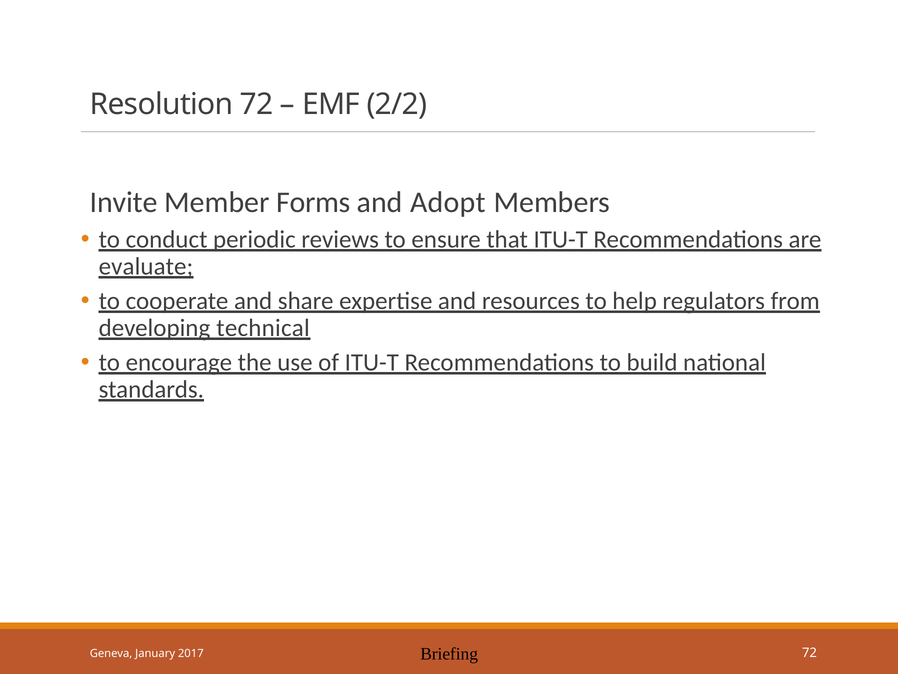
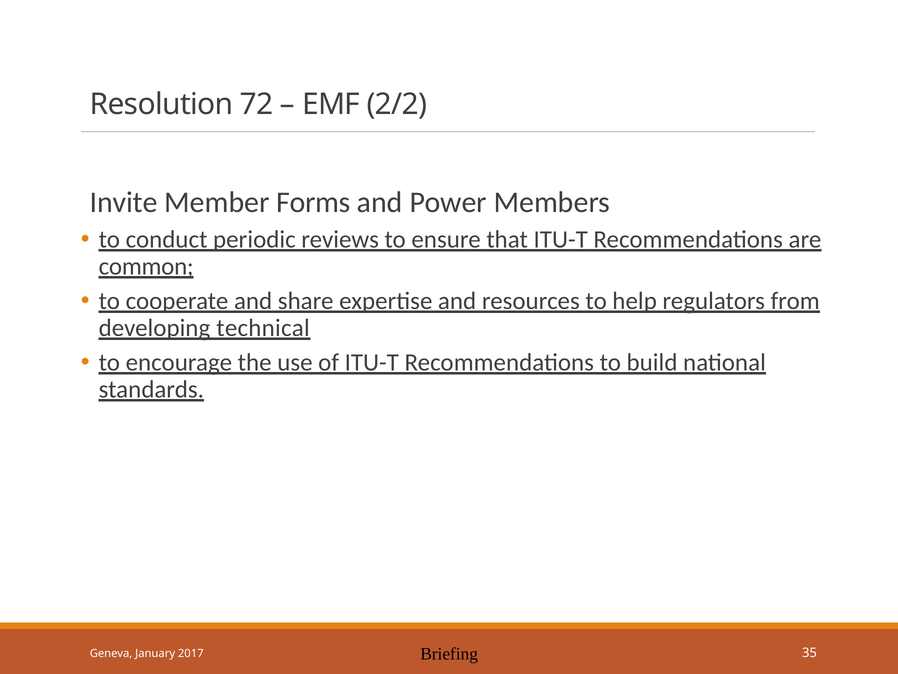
Adopt: Adopt -> Power (448, 202)
evaluate: evaluate -> common (146, 266)
72: 72 -> 35 (809, 652)
